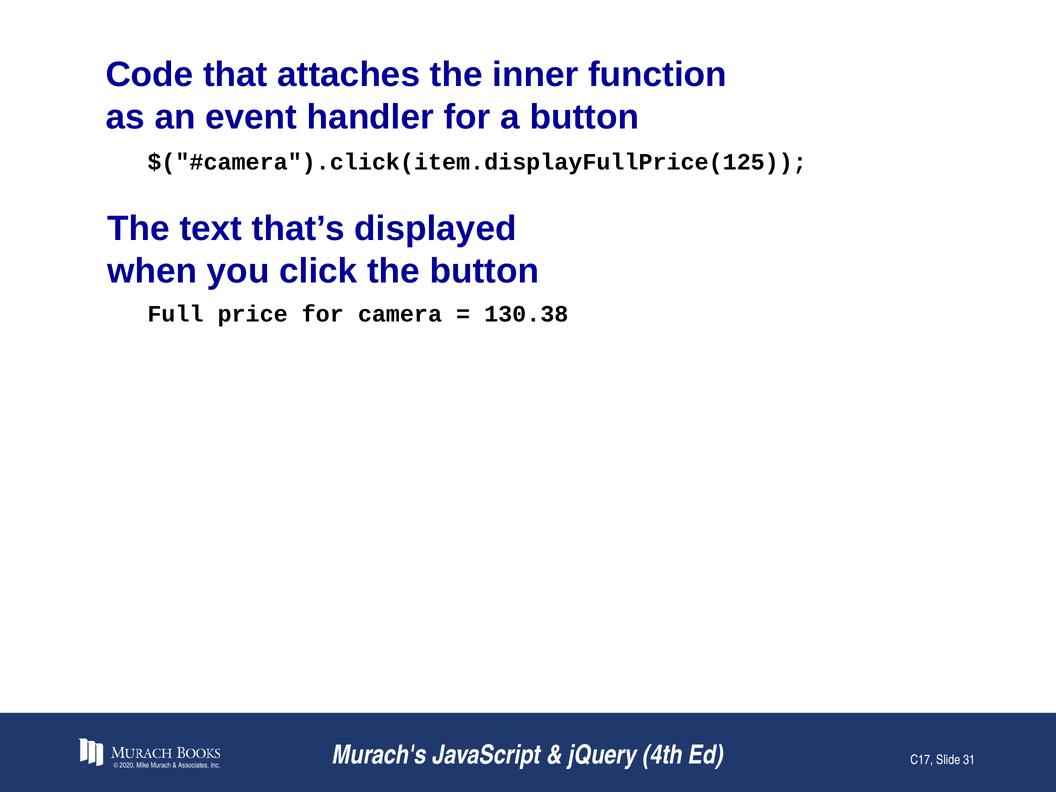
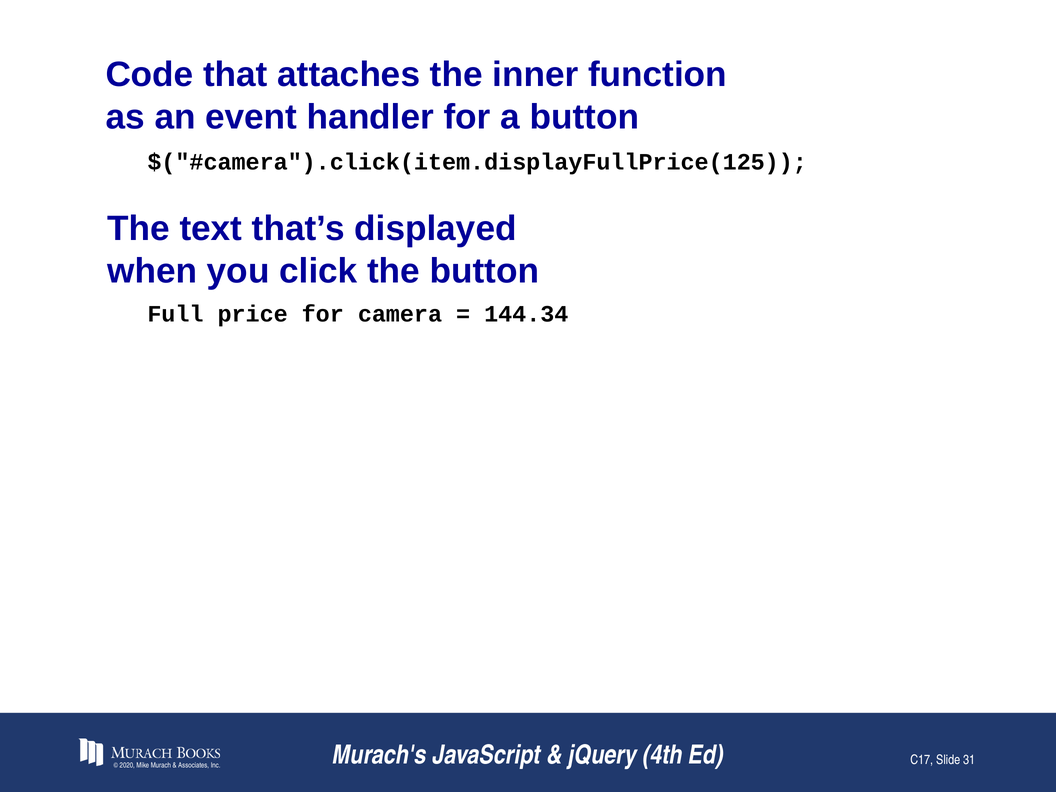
130.38: 130.38 -> 144.34 (526, 314)
